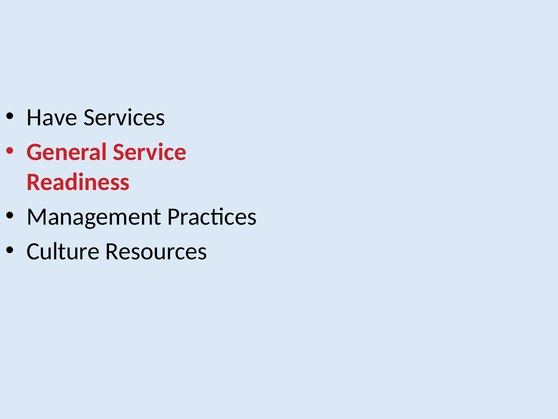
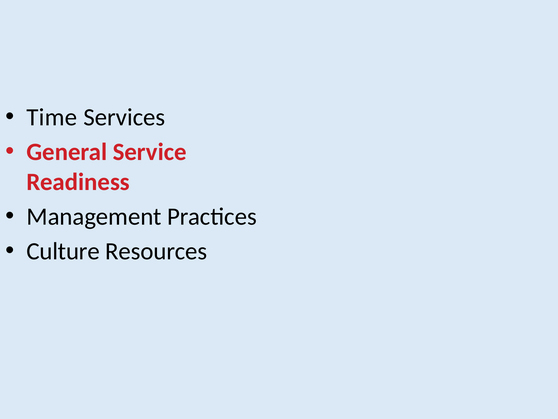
Have: Have -> Time (52, 117)
